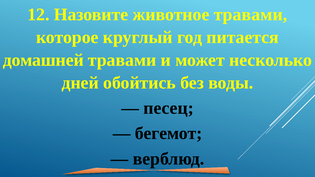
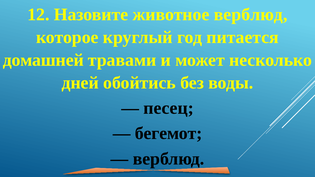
животное травами: травами -> верблюд (251, 15)
